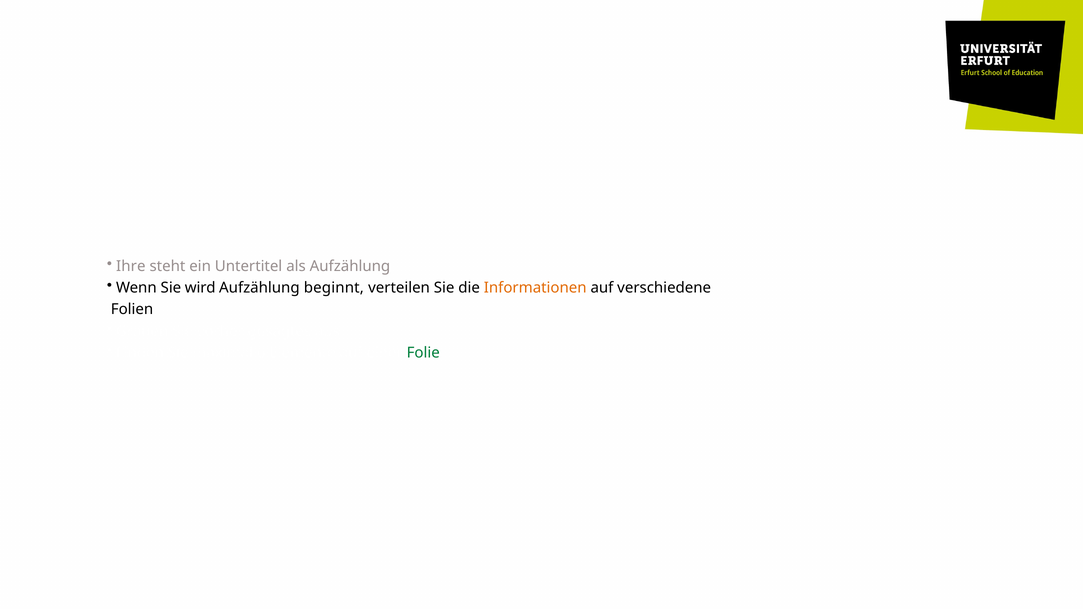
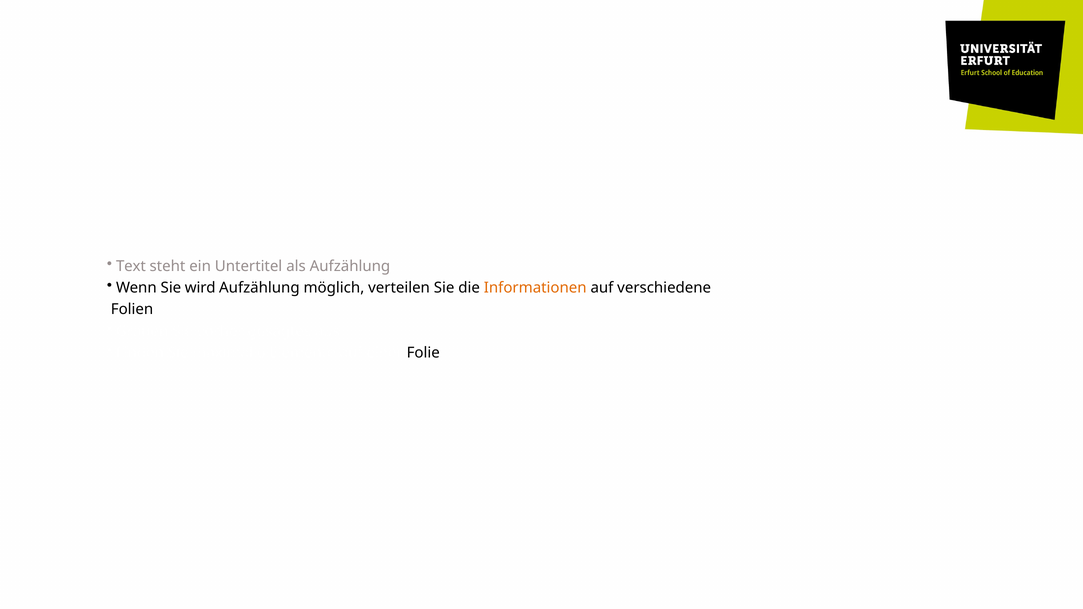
Ihre: Ihre -> Text (131, 266)
beginnt: beginnt -> möglich (334, 288)
Folie colour: green -> black (423, 353)
